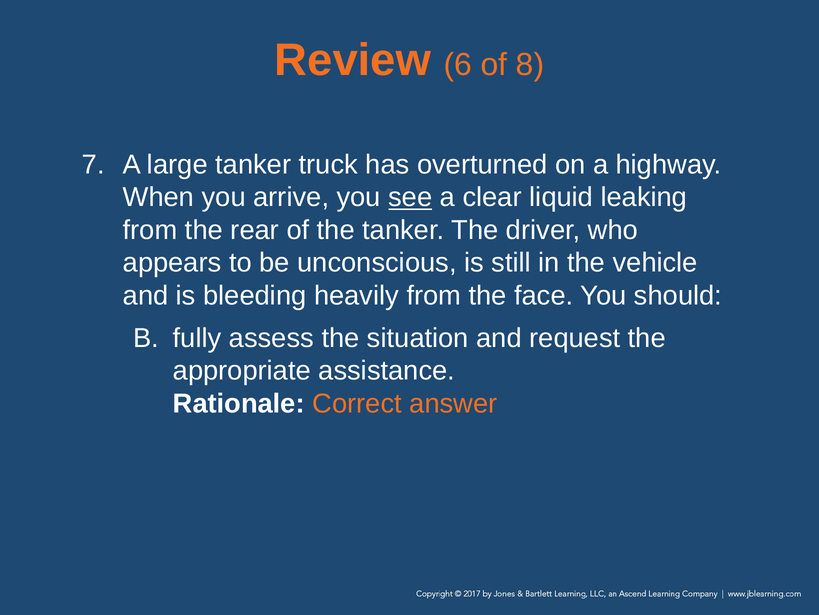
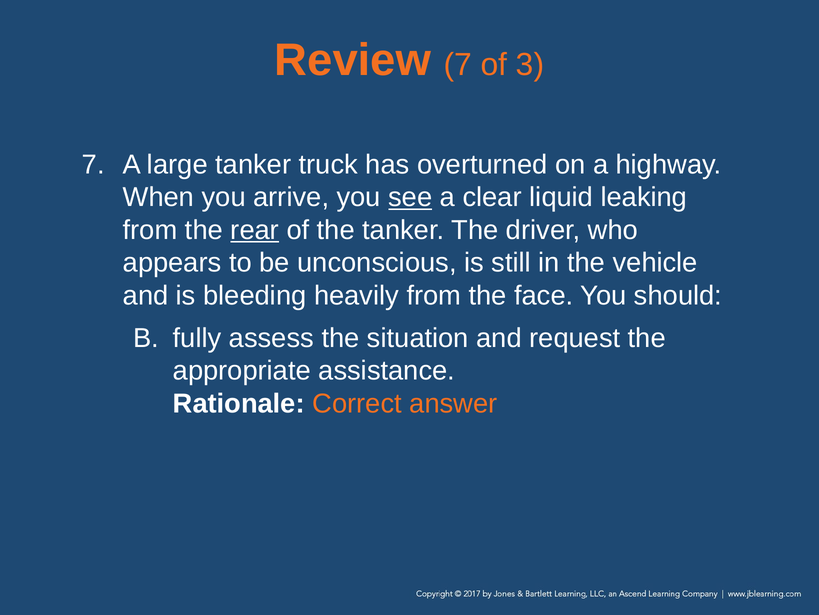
Review 6: 6 -> 7 (458, 65)
8: 8 -> 3 (530, 65)
rear underline: none -> present (255, 230)
